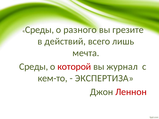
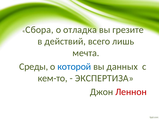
Среды: Среды -> Сбора (39, 30)
разного: разного -> отладка (80, 30)
которой colour: red -> blue (74, 67)
журнал: журнал -> данных (122, 67)
